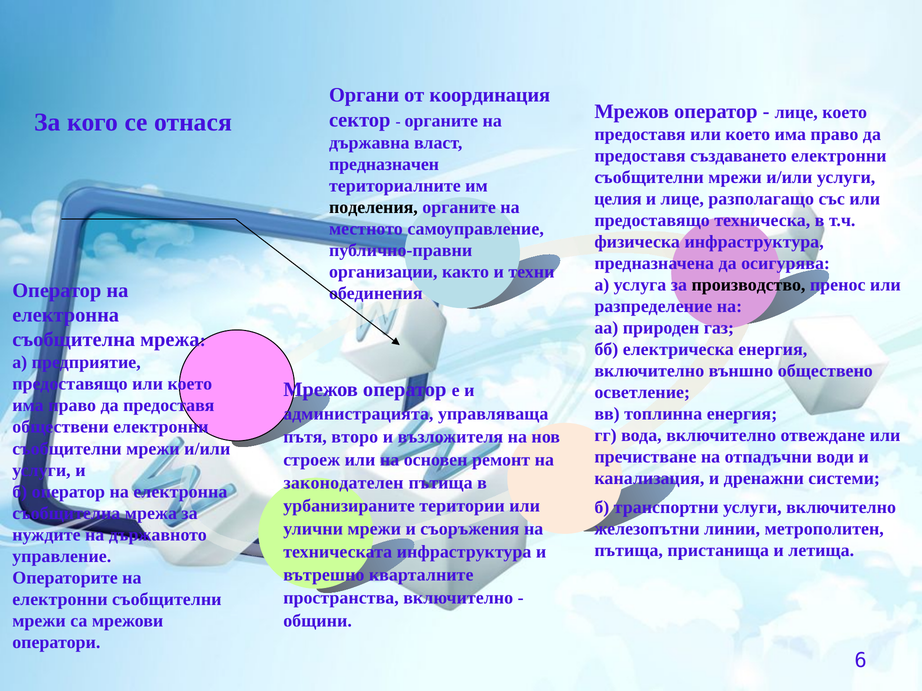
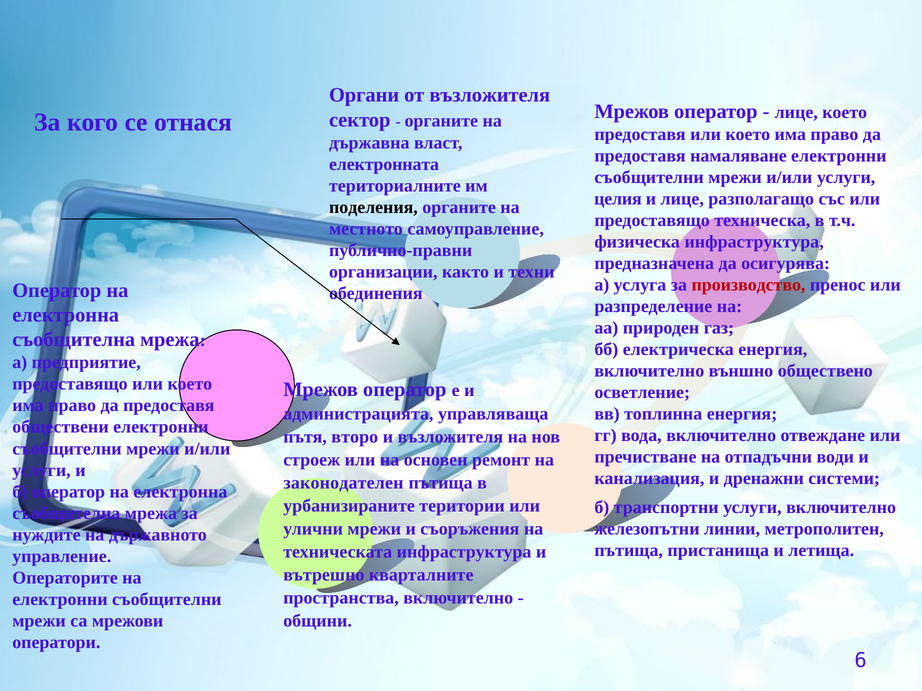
от координация: координация -> възложителя (490, 95)
създаването: създаването -> намаляване (738, 156)
предназначен: предназначен -> електронната (384, 164)
производство colour: black -> red (748, 285)
